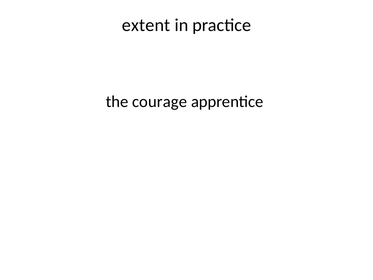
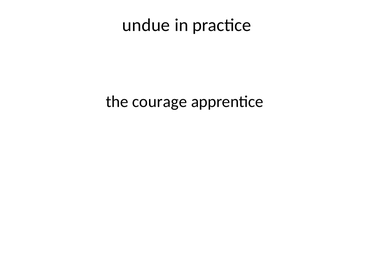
extent: extent -> undue (146, 25)
